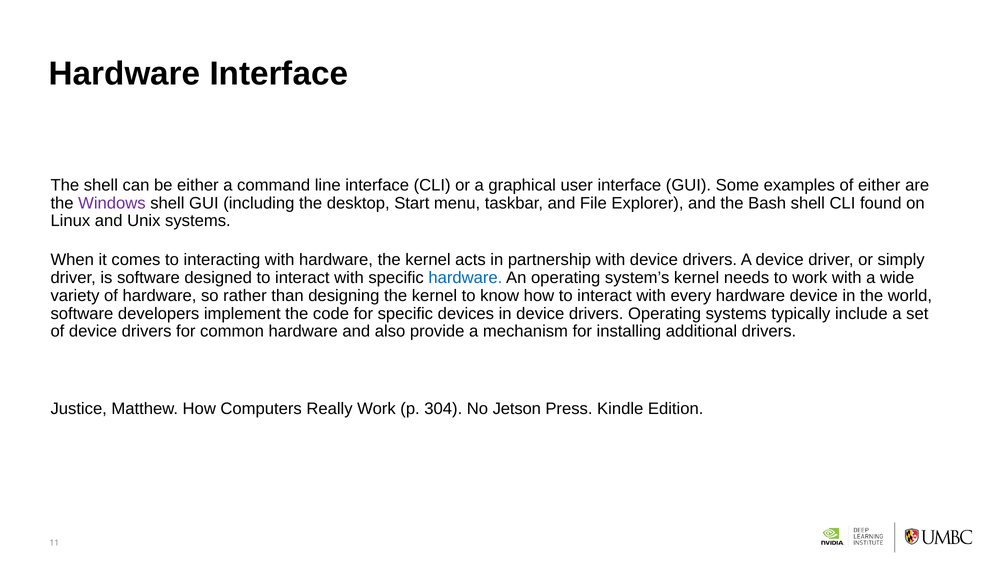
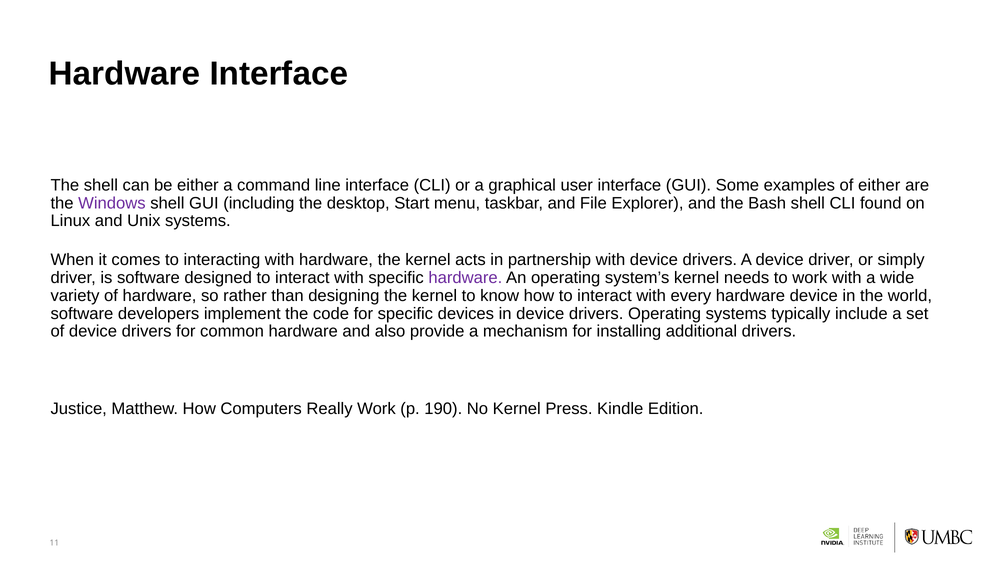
hardware colour: blue -> purple (465, 278)
304: 304 -> 190 (443, 409)
No Jetson: Jetson -> Kernel (517, 409)
